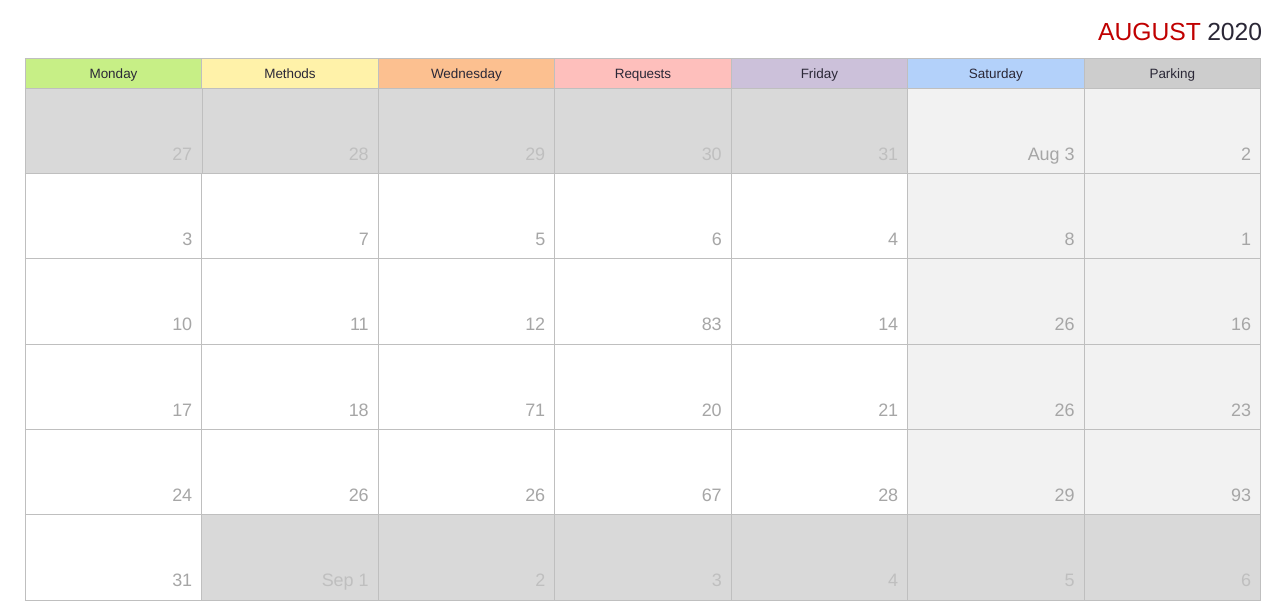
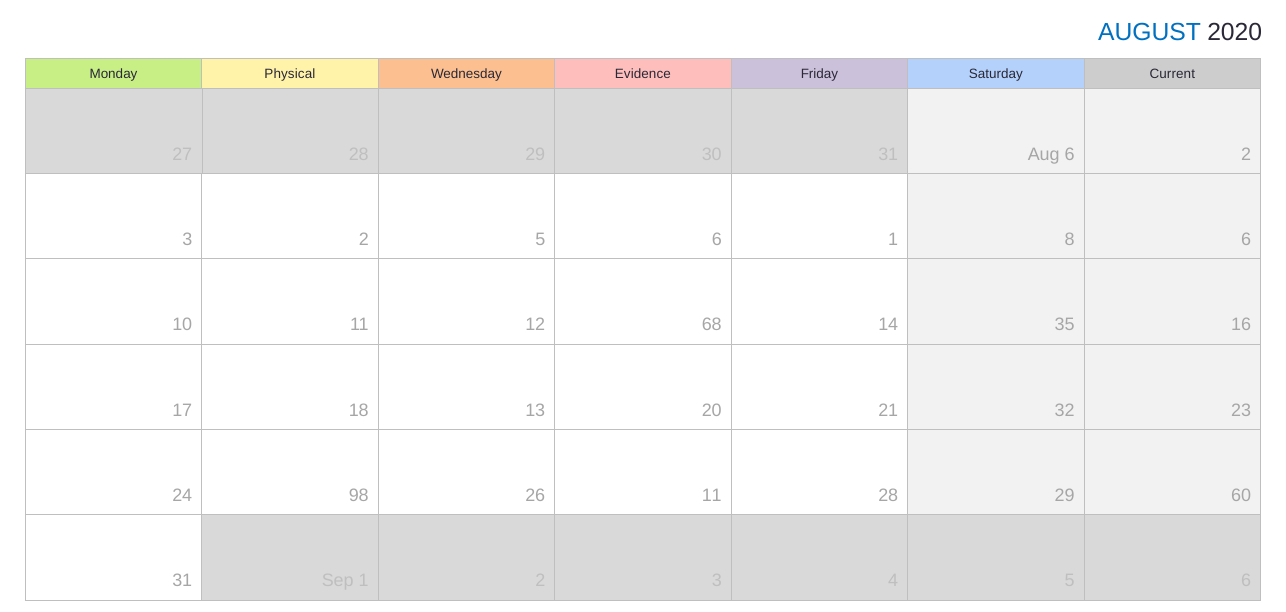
AUGUST colour: red -> blue (1150, 32)
Methods: Methods -> Physical (290, 74)
Requests: Requests -> Evidence (643, 74)
Parking: Parking -> Current (1172, 74)
Aug 3: 3 -> 6 (1070, 154)
3 7: 7 -> 2 (364, 239)
6 4: 4 -> 1 (893, 239)
8 1: 1 -> 6 (1246, 239)
83: 83 -> 68 (712, 325)
14 26: 26 -> 35 (1065, 325)
71: 71 -> 13 (535, 410)
21 26: 26 -> 32 (1065, 410)
24 26: 26 -> 98 (359, 495)
26 67: 67 -> 11 (712, 495)
93: 93 -> 60 (1241, 495)
